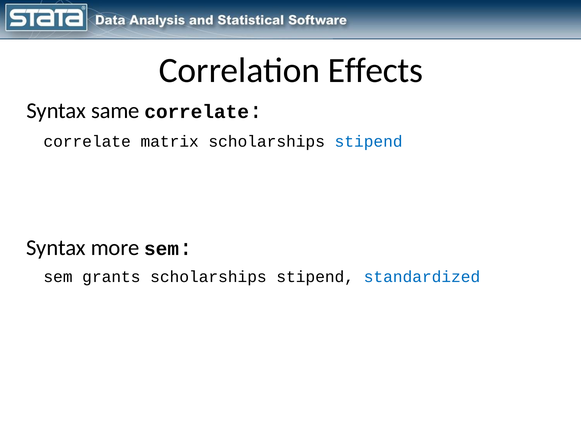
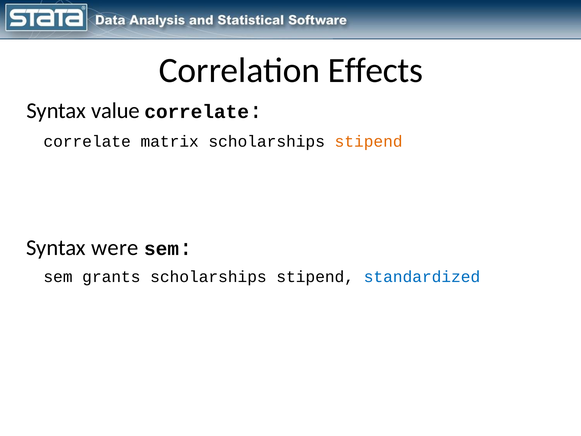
same: same -> value (115, 111)
stipend colour: blue -> orange (369, 141)
more: more -> were (115, 248)
